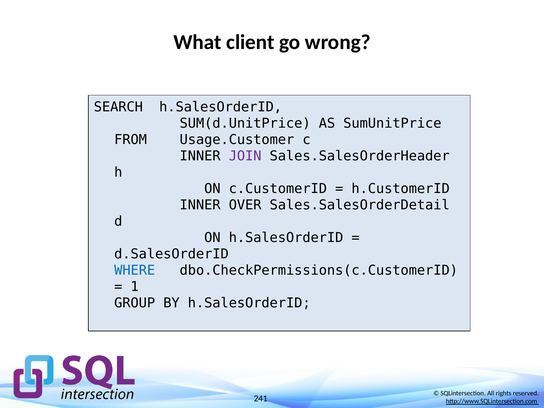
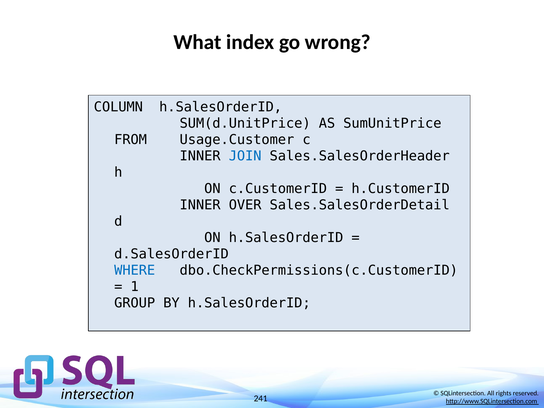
client: client -> index (250, 42)
SEARCH: SEARCH -> COLUMN (118, 107)
JOIN colour: purple -> blue (245, 156)
